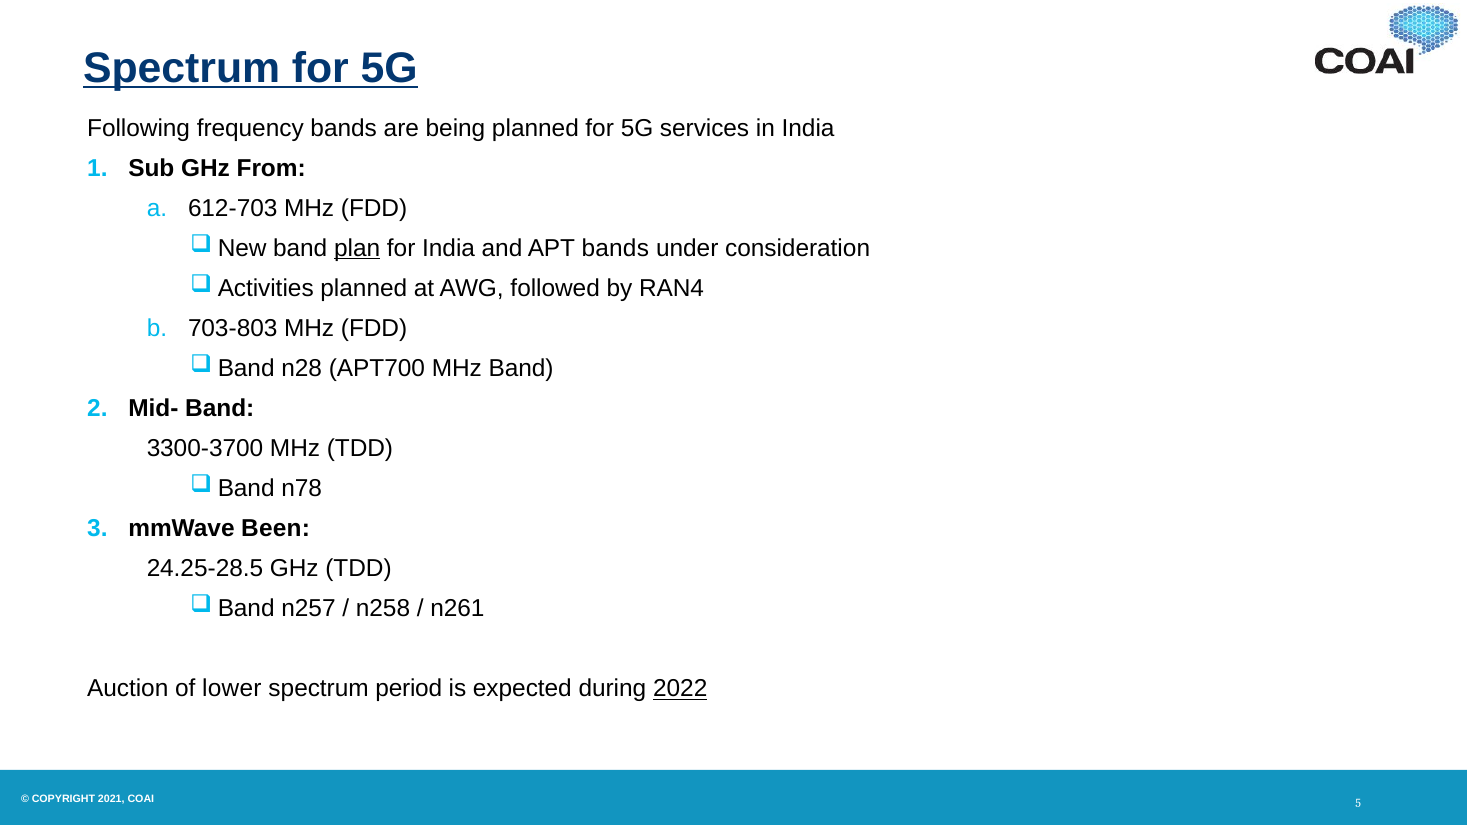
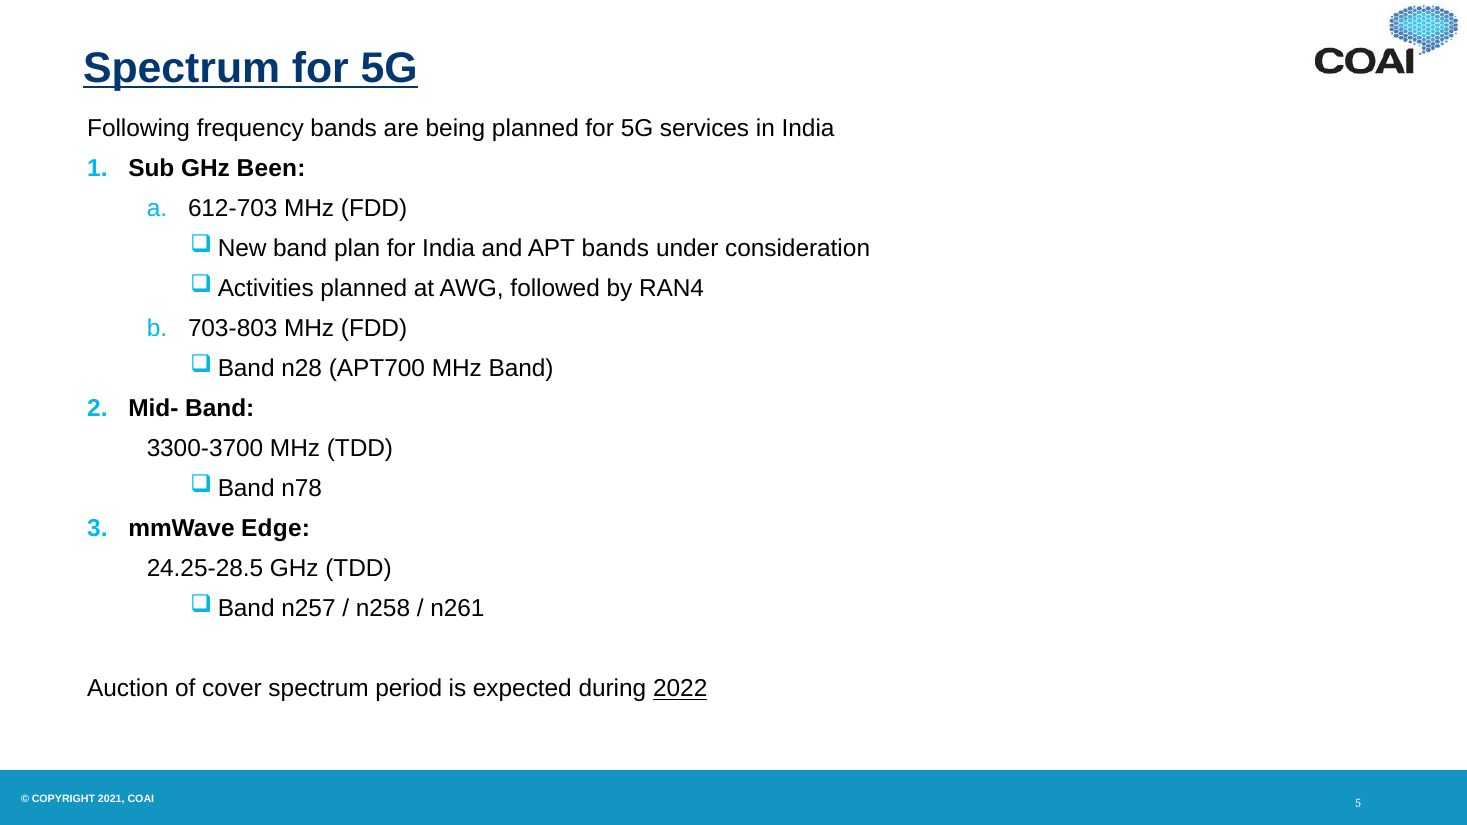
From: From -> Been (271, 168)
plan underline: present -> none (357, 248)
Been: Been -> Edge (276, 529)
lower: lower -> cover (232, 689)
